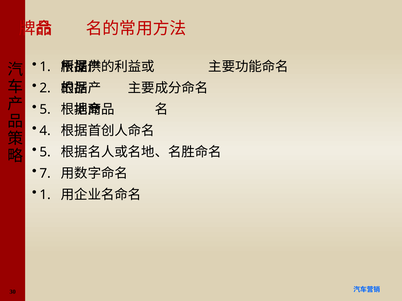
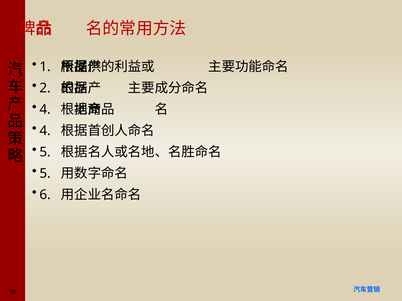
5: 5 -> 4 (45, 110)
7: 7 -> 5 (45, 174)
1: 1 -> 6 (45, 195)
